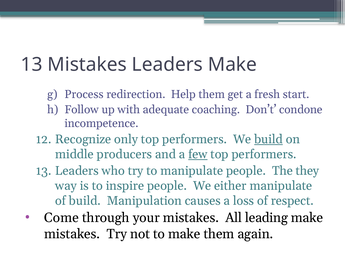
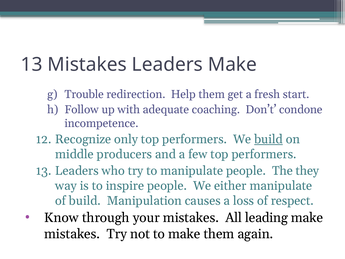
Process: Process -> Trouble (84, 94)
few underline: present -> none (198, 154)
Come: Come -> Know (62, 218)
